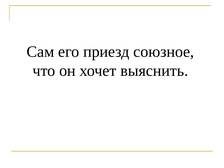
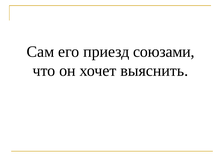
союзное: союзное -> союзами (164, 52)
